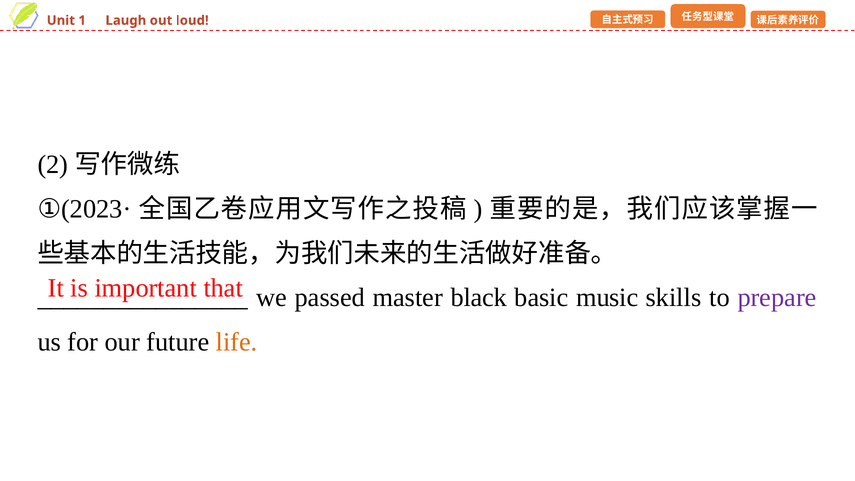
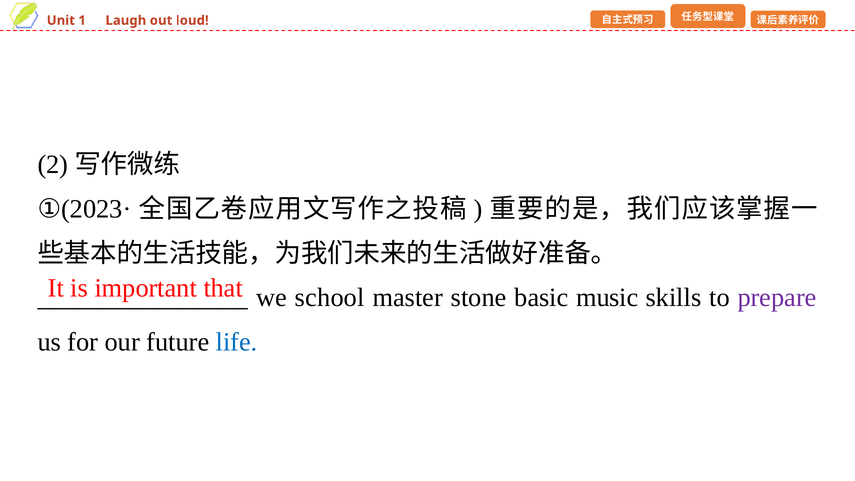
passed: passed -> school (330, 298)
black: black -> stone (479, 298)
life colour: orange -> blue (237, 342)
